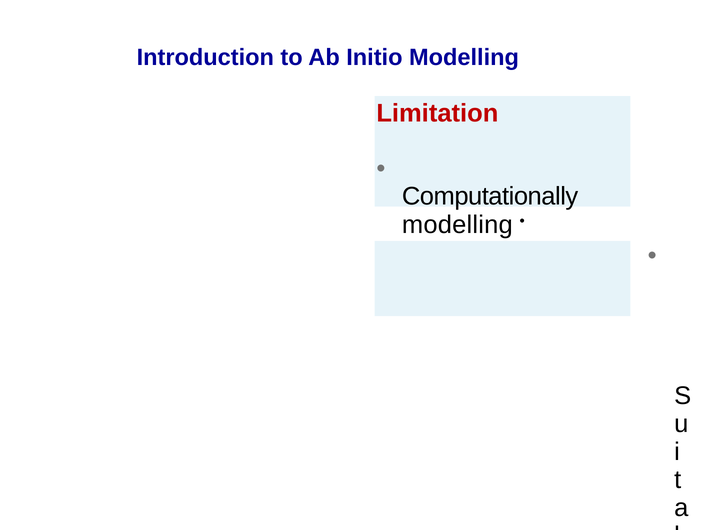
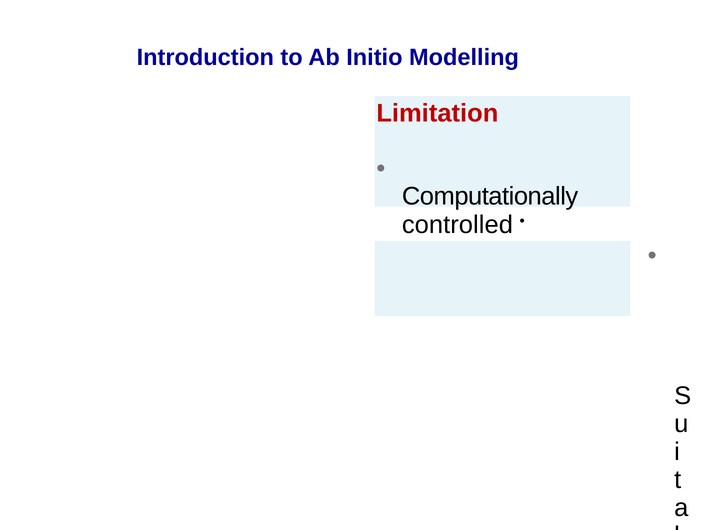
modelling: modelling -> controlled (457, 225)
